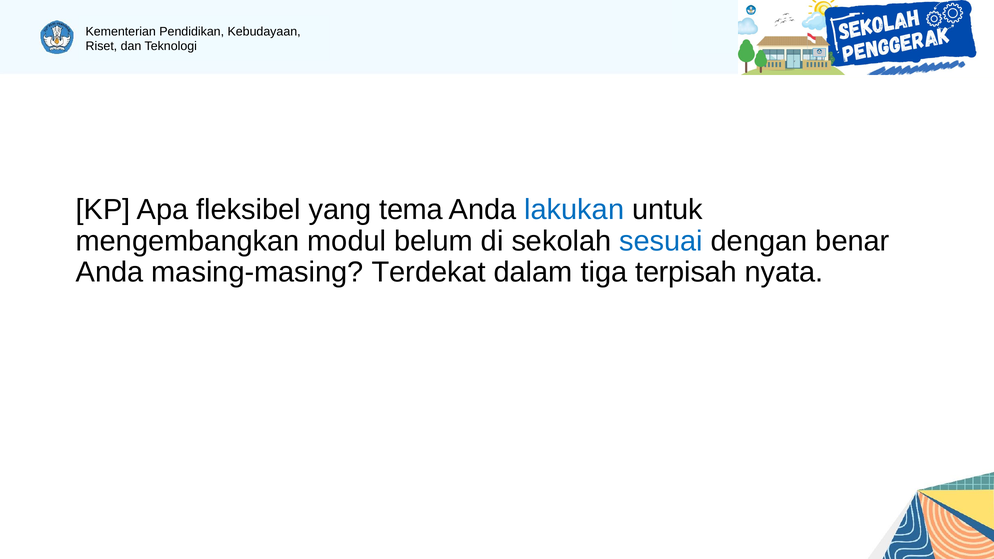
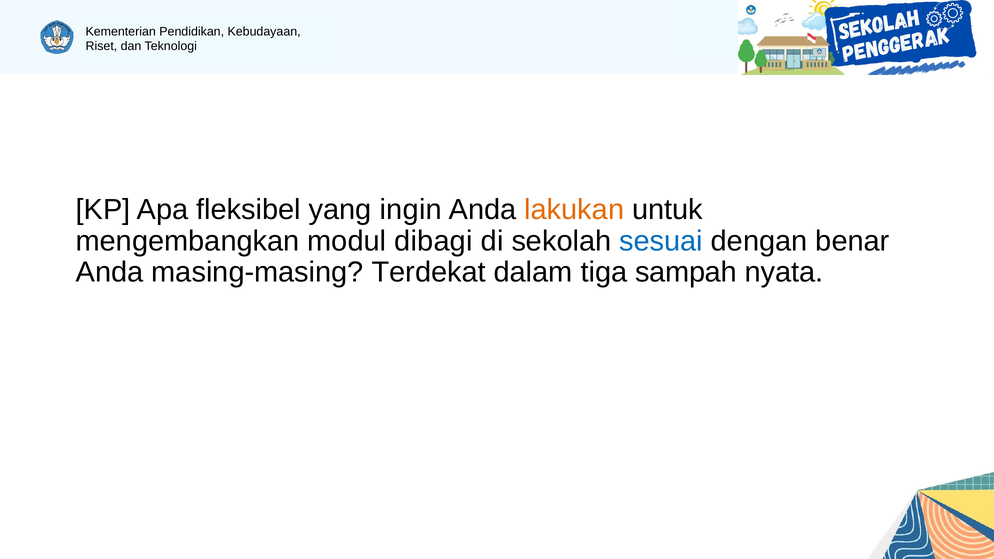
tema: tema -> ingin (411, 210)
lakukan colour: blue -> orange (574, 210)
belum: belum -> dibagi (433, 241)
terpisah: terpisah -> sampah (686, 272)
